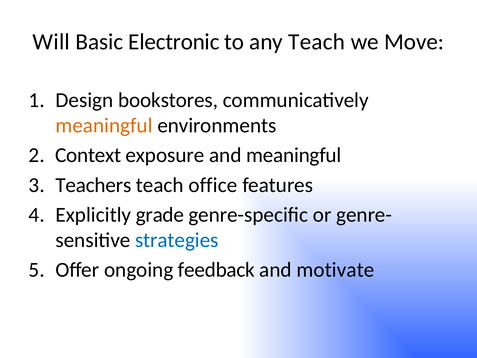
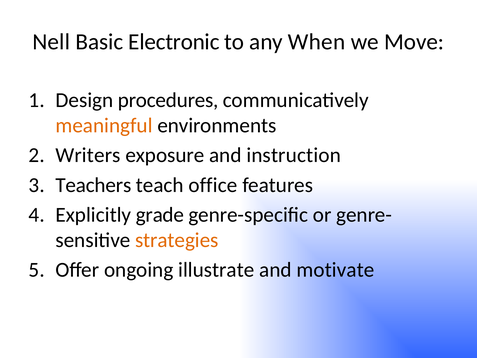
Will: Will -> Nell (51, 42)
any Teach: Teach -> When (317, 42)
bookstores: bookstores -> procedures (168, 100)
Context: Context -> Writers (88, 155)
and meaningful: meaningful -> instruction (294, 155)
strategies colour: blue -> orange (177, 240)
feedback: feedback -> illustrate (216, 270)
